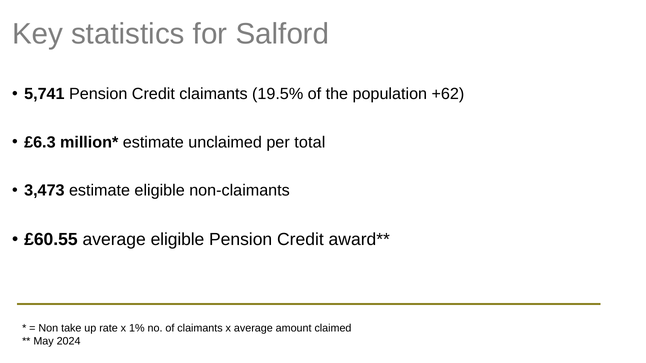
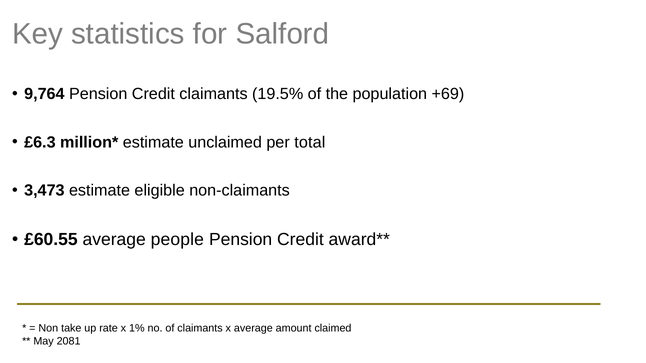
5,741: 5,741 -> 9,764 (44, 94)
+62: +62 -> +69 (448, 94)
average eligible: eligible -> people (177, 240)
2024: 2024 -> 2081 (69, 342)
